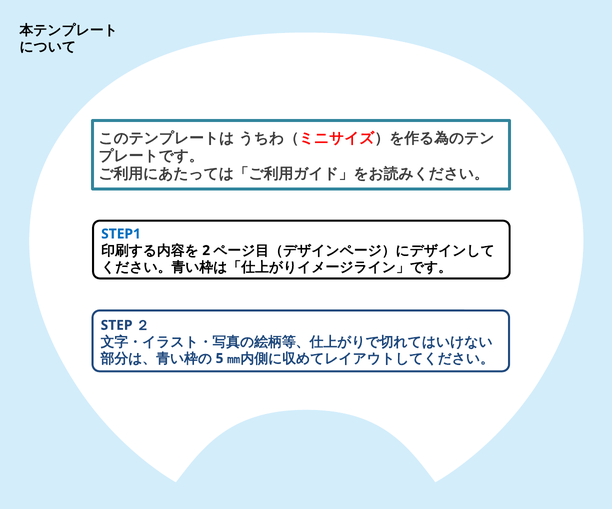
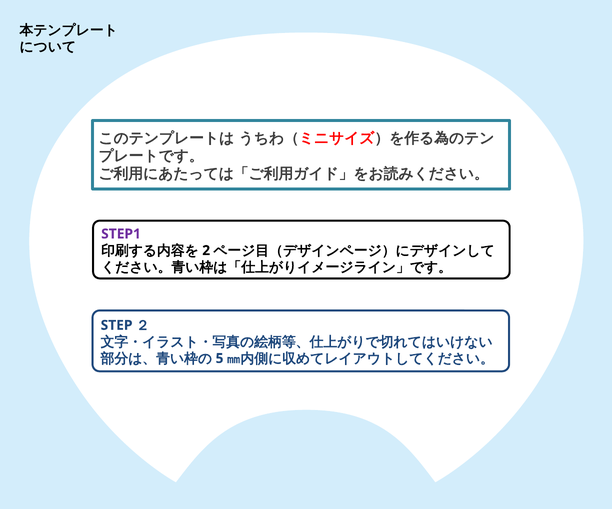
STEP1 colour: blue -> purple (121, 234)
